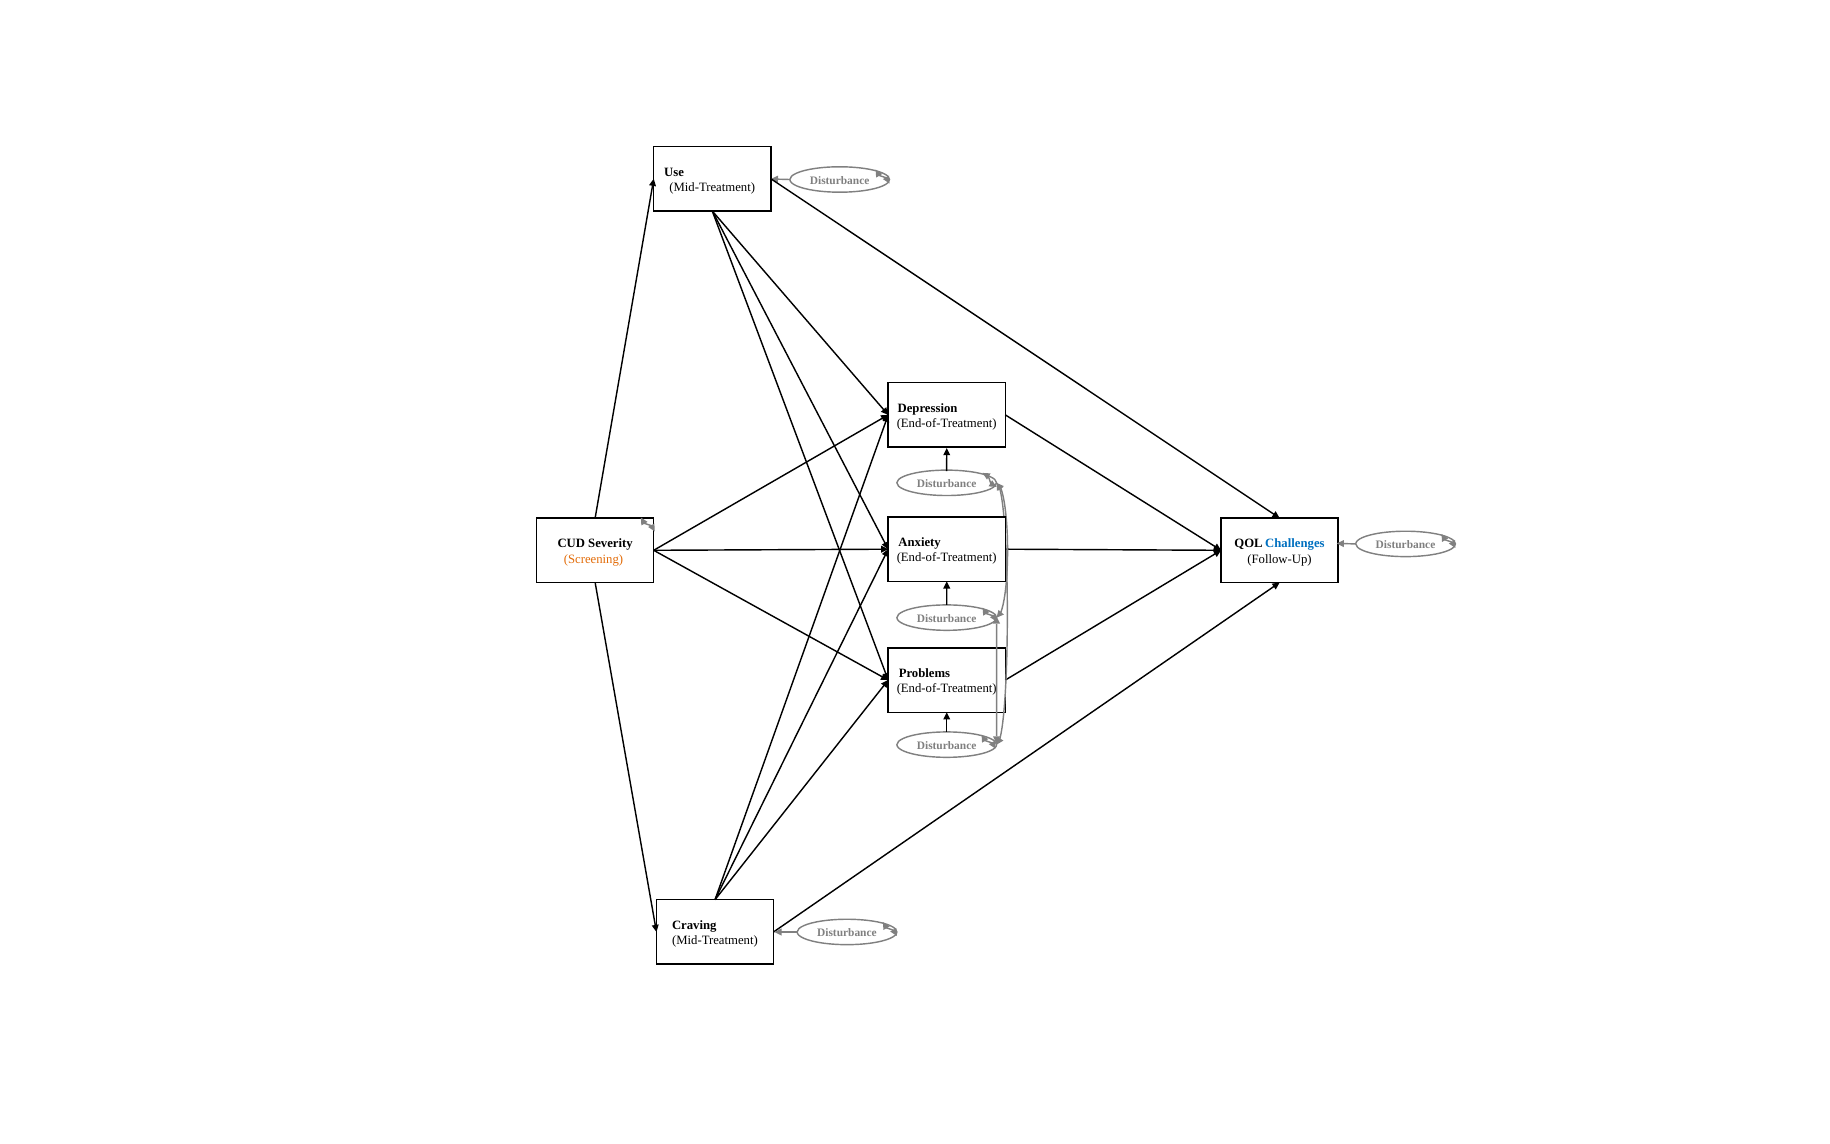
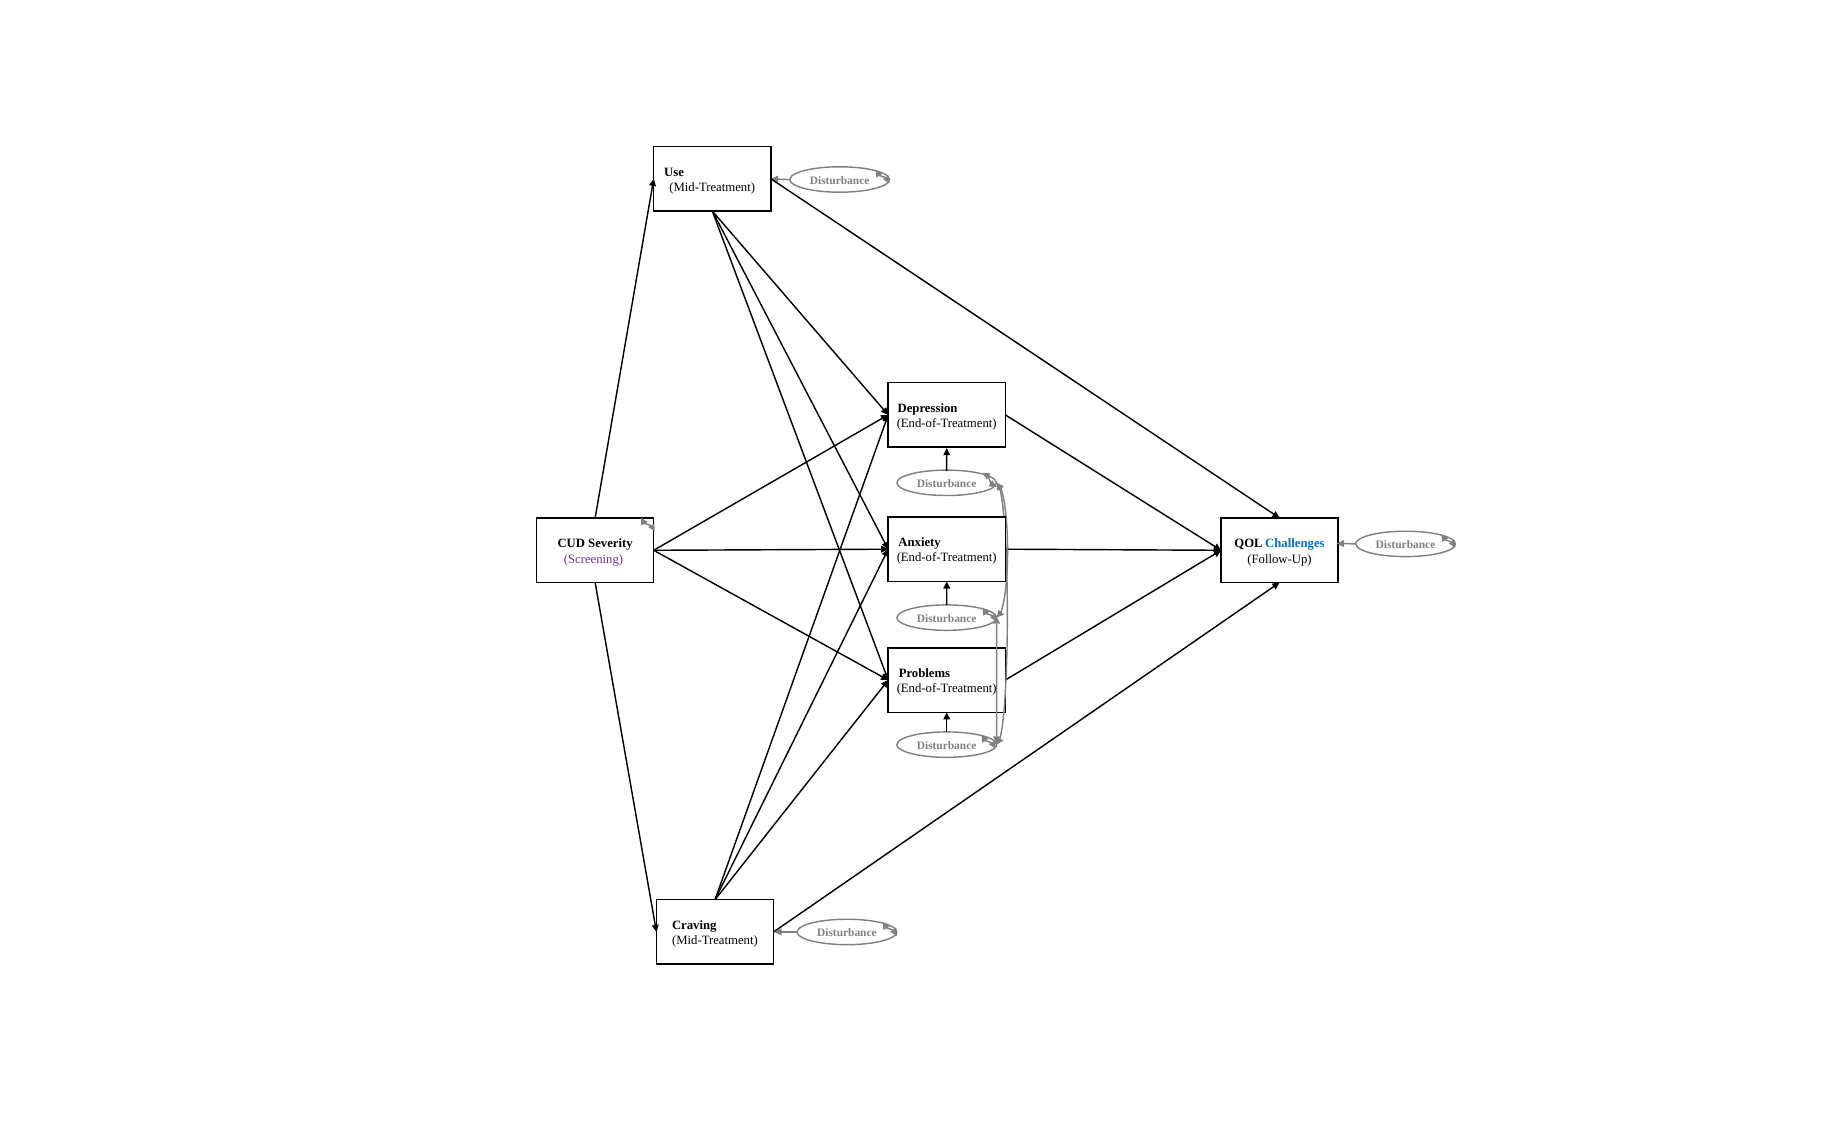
Screening colour: orange -> purple (594, 559)
